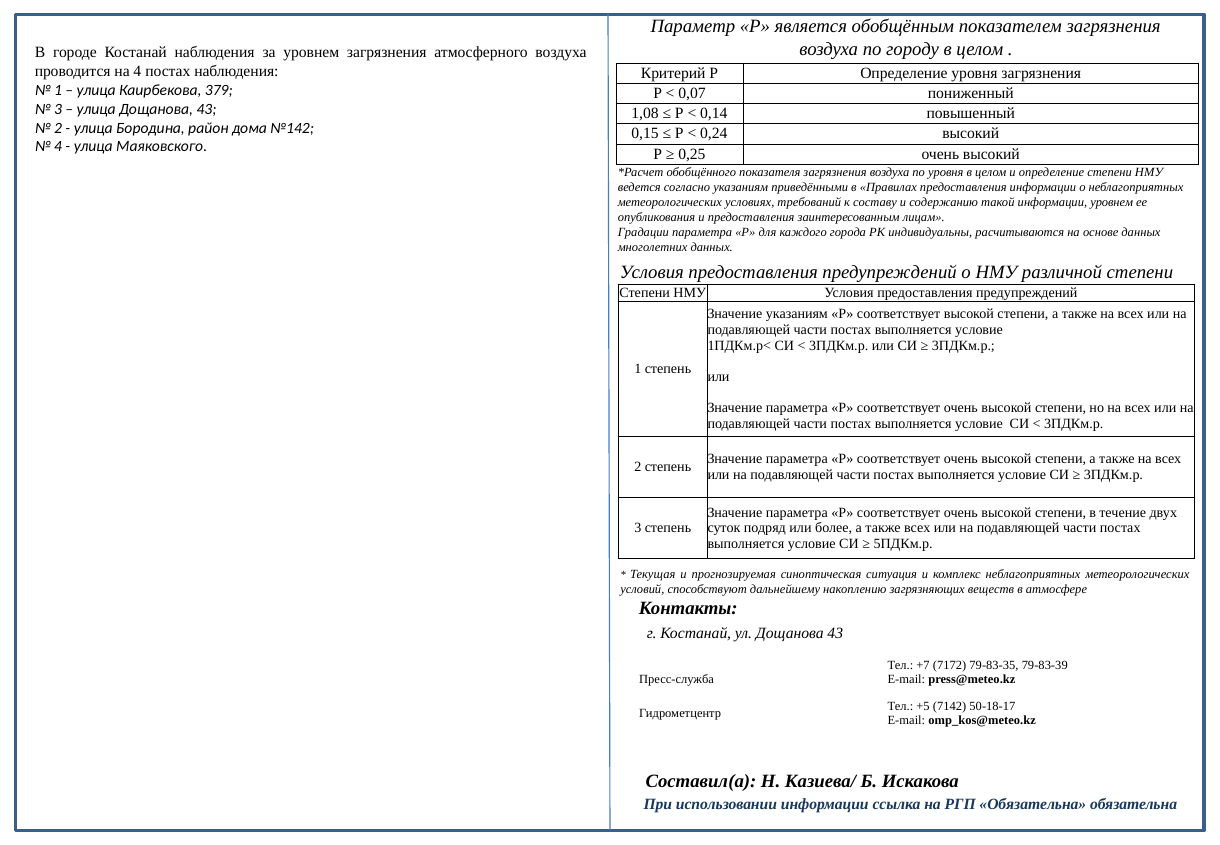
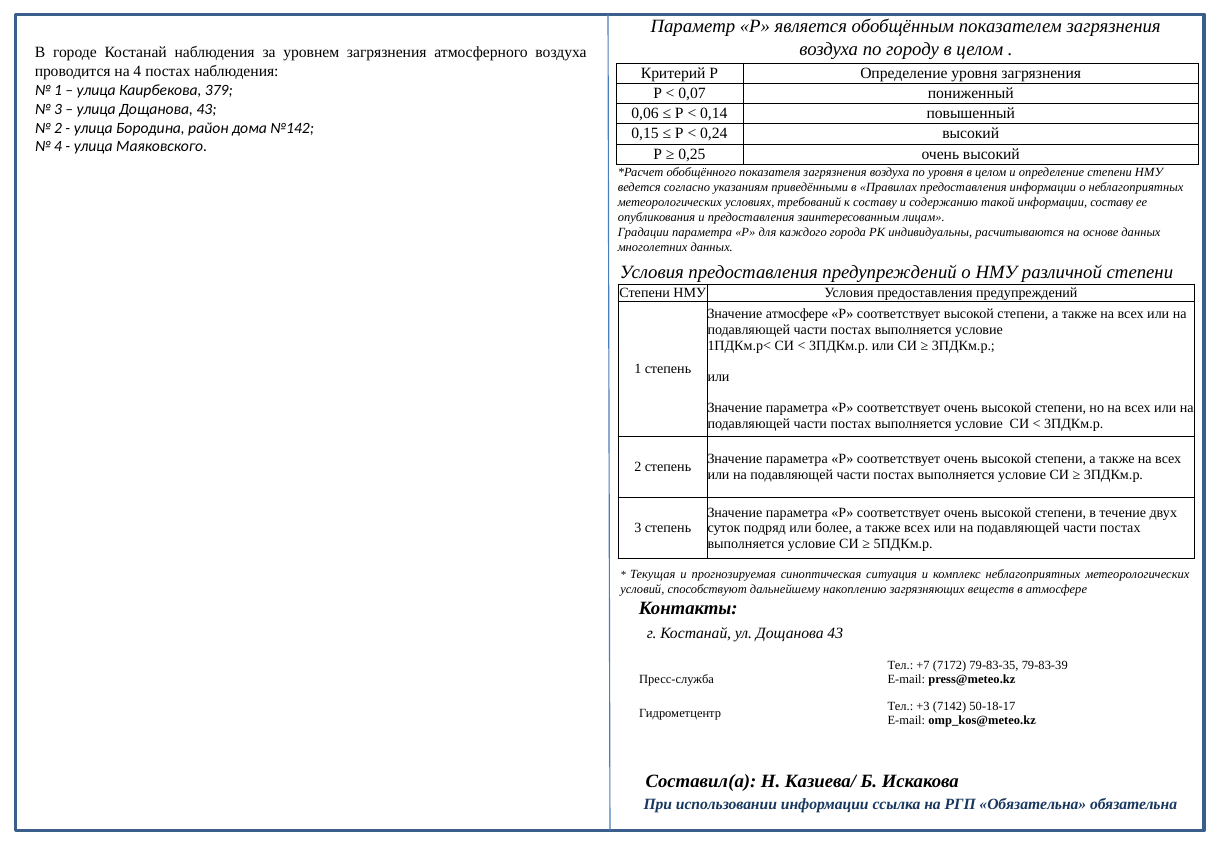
1,08: 1,08 -> 0,06 (645, 114)
информации уровнем: уровнем -> составу (1112, 202)
Значение указаниям: указаниям -> атмосфере (797, 314)
+5: +5 -> +3 (923, 706)
